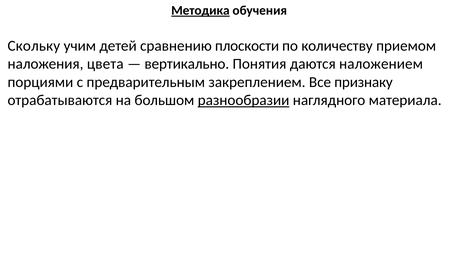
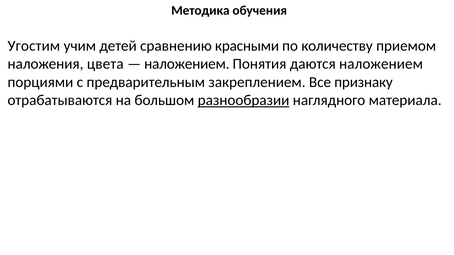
Методика underline: present -> none (200, 11)
Скольку: Скольку -> Угостим (34, 46)
плоскости: плоскости -> красными (247, 46)
вертикально: вертикально -> наложением (187, 64)
